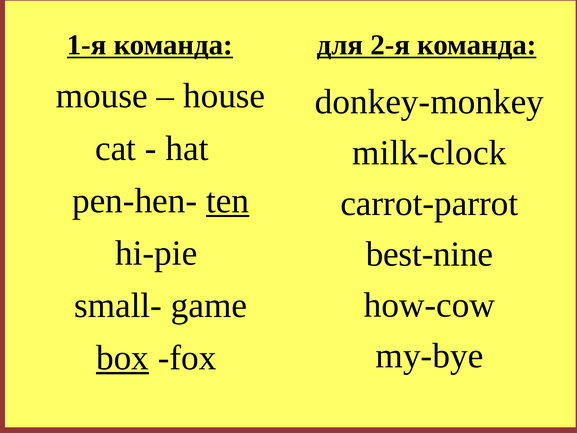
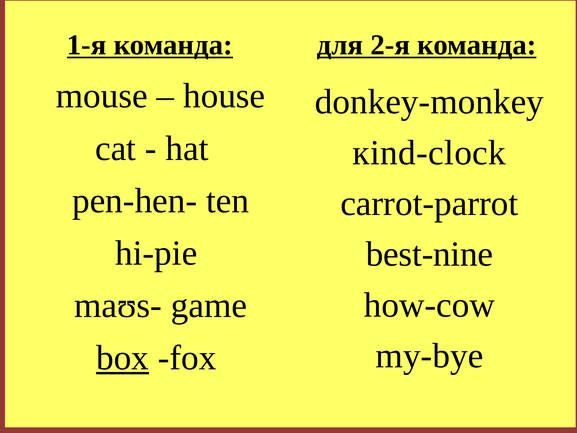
milk-clock: milk-clock -> кind-clock (429, 153)
ten underline: present -> none (228, 201)
small-: small- -> maʊs- (118, 305)
